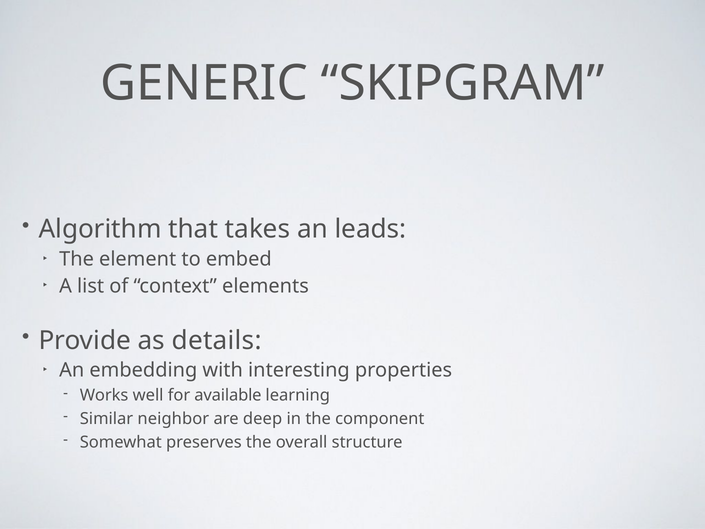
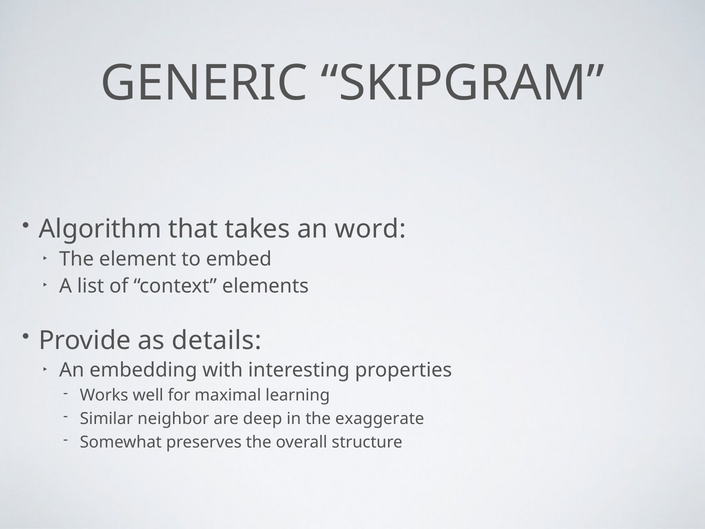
leads: leads -> word (370, 229)
available: available -> maximal (228, 395)
component: component -> exaggerate (380, 419)
